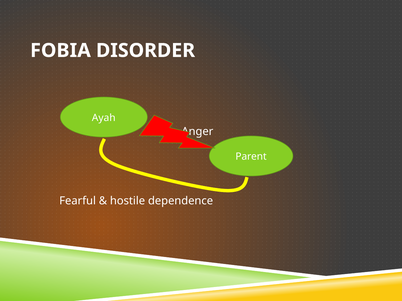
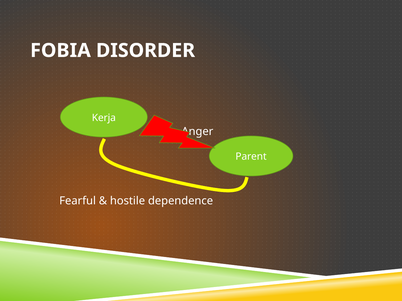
Ayah: Ayah -> Kerja (104, 118)
